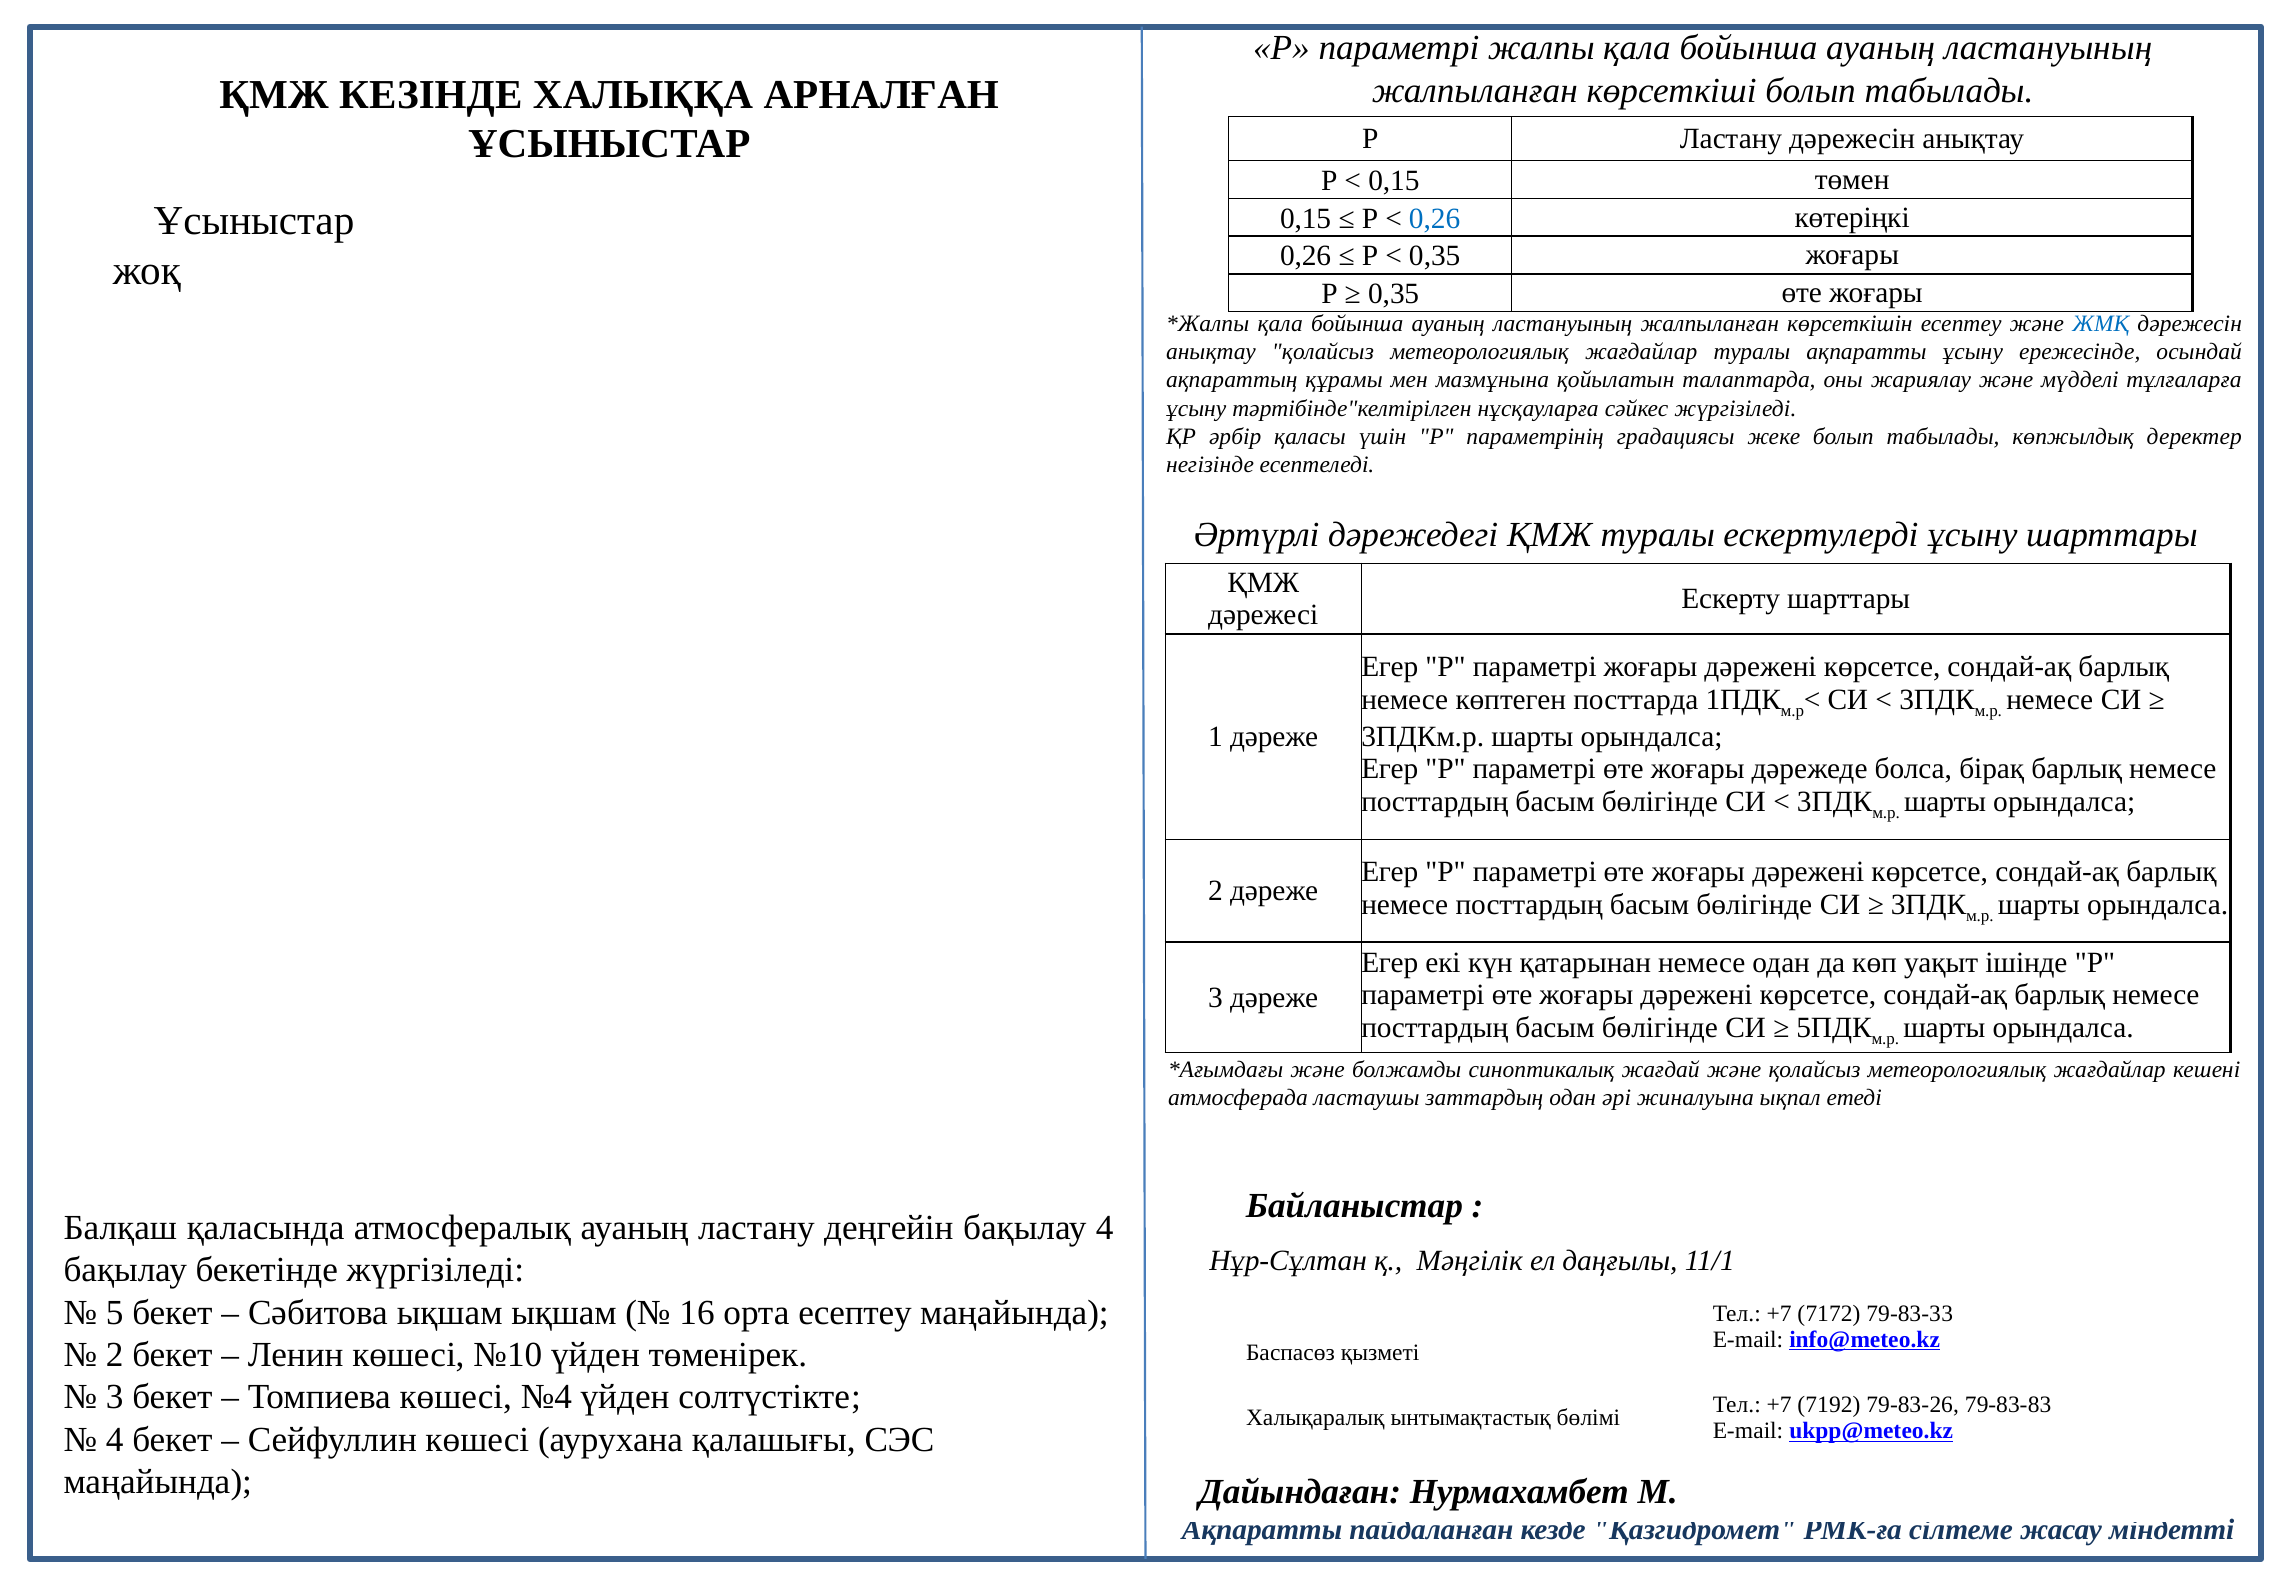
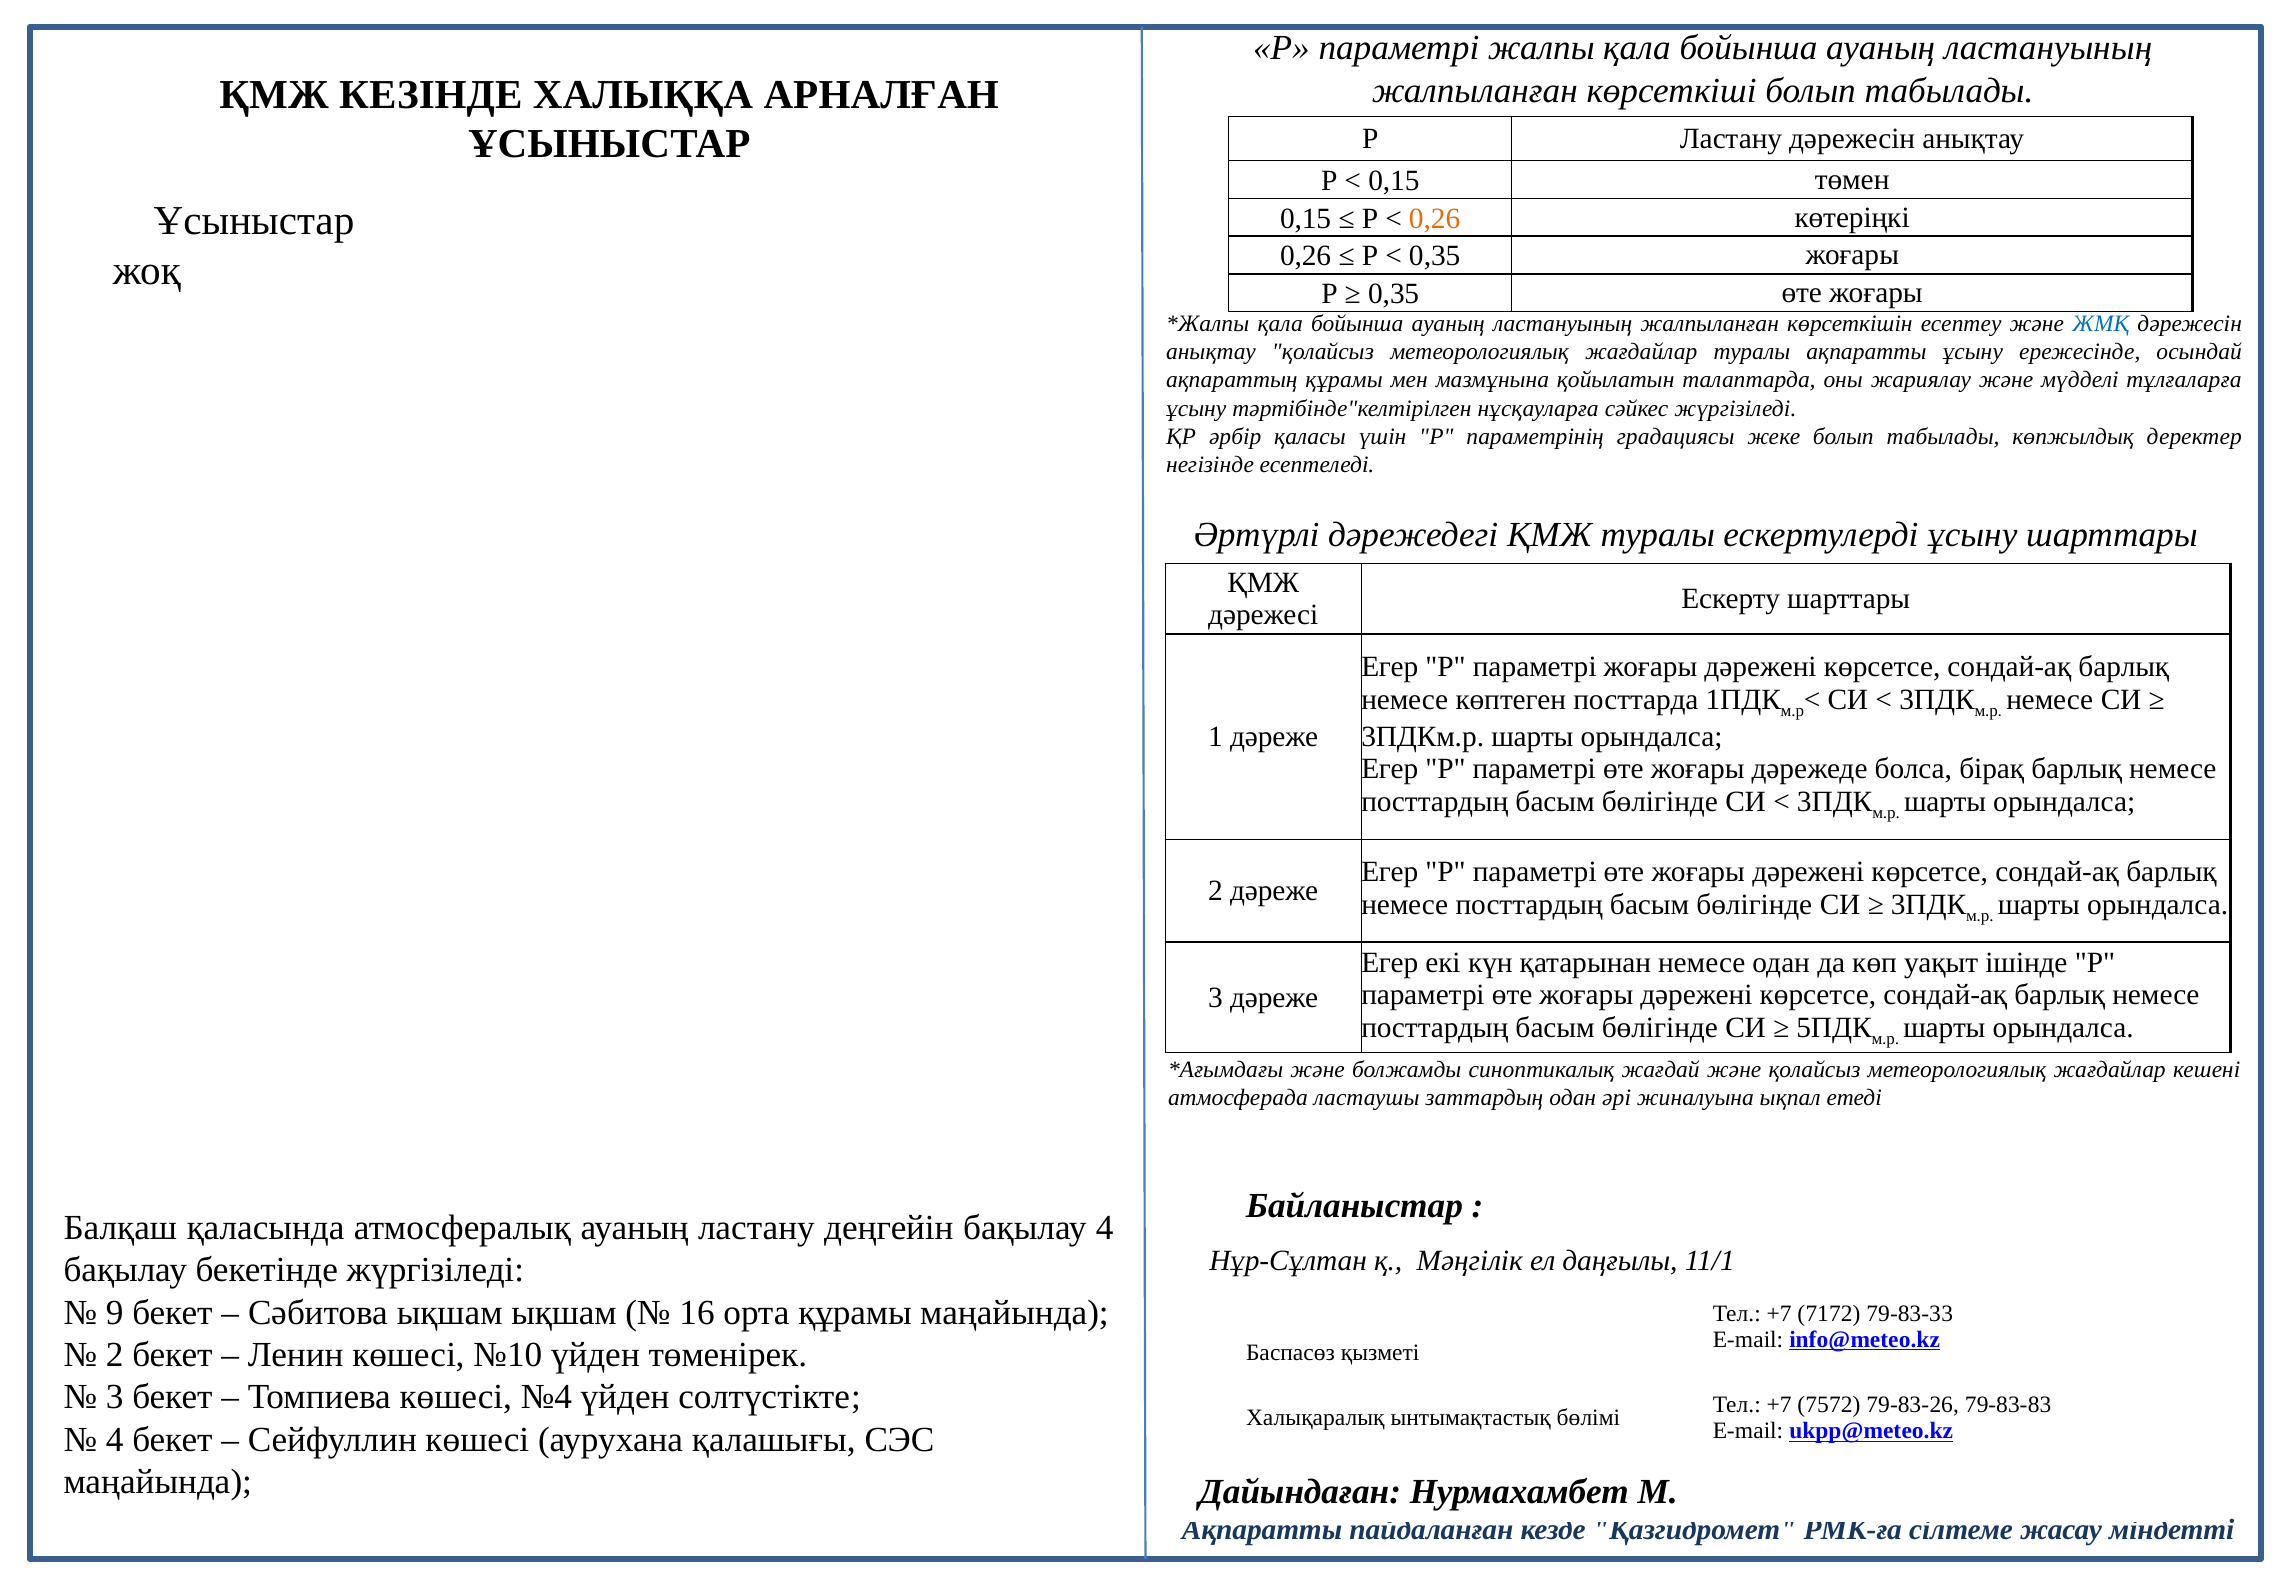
0,26 colour: blue -> orange (1435, 219)
5: 5 -> 9 (115, 1313)
орта есептеу: есептеу -> құрамы (855, 1313)
7192: 7192 -> 7572 (1829, 1405)
